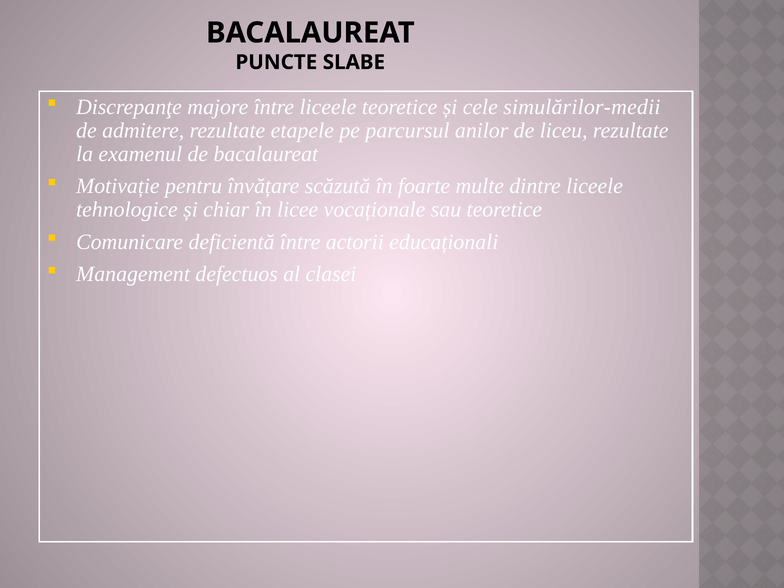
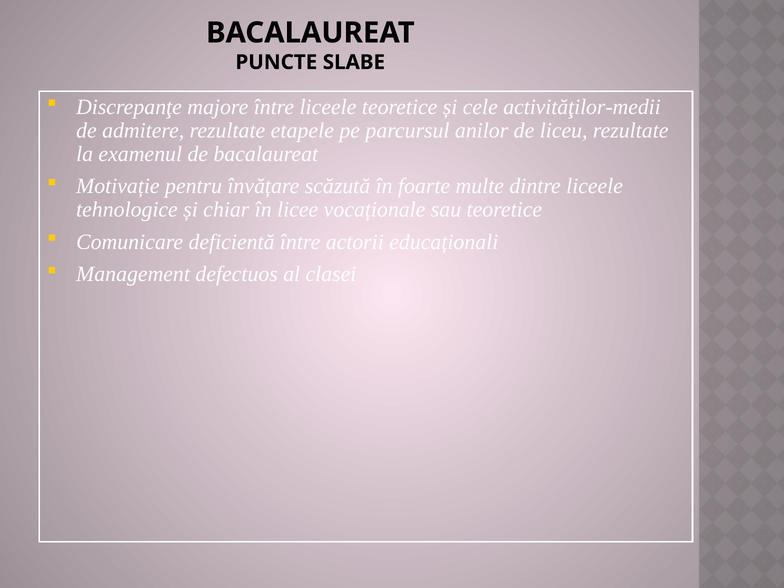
simulărilor-medii: simulărilor-medii -> activităţilor-medii (582, 107)
